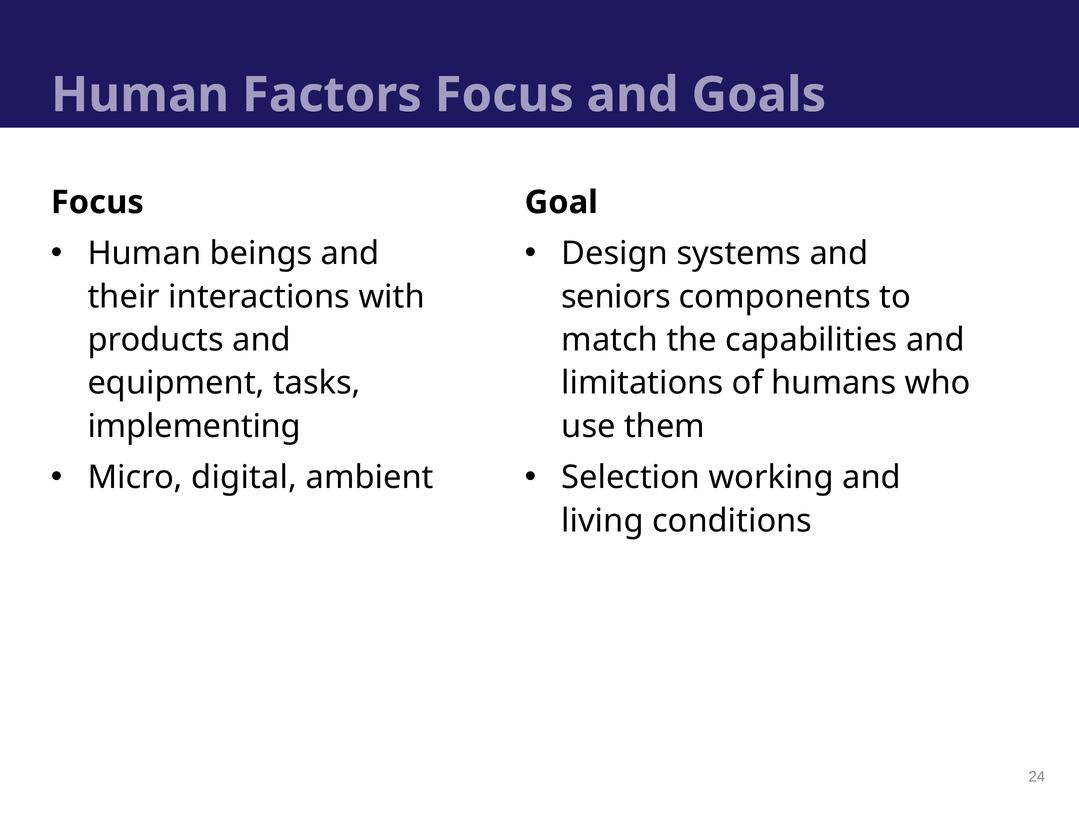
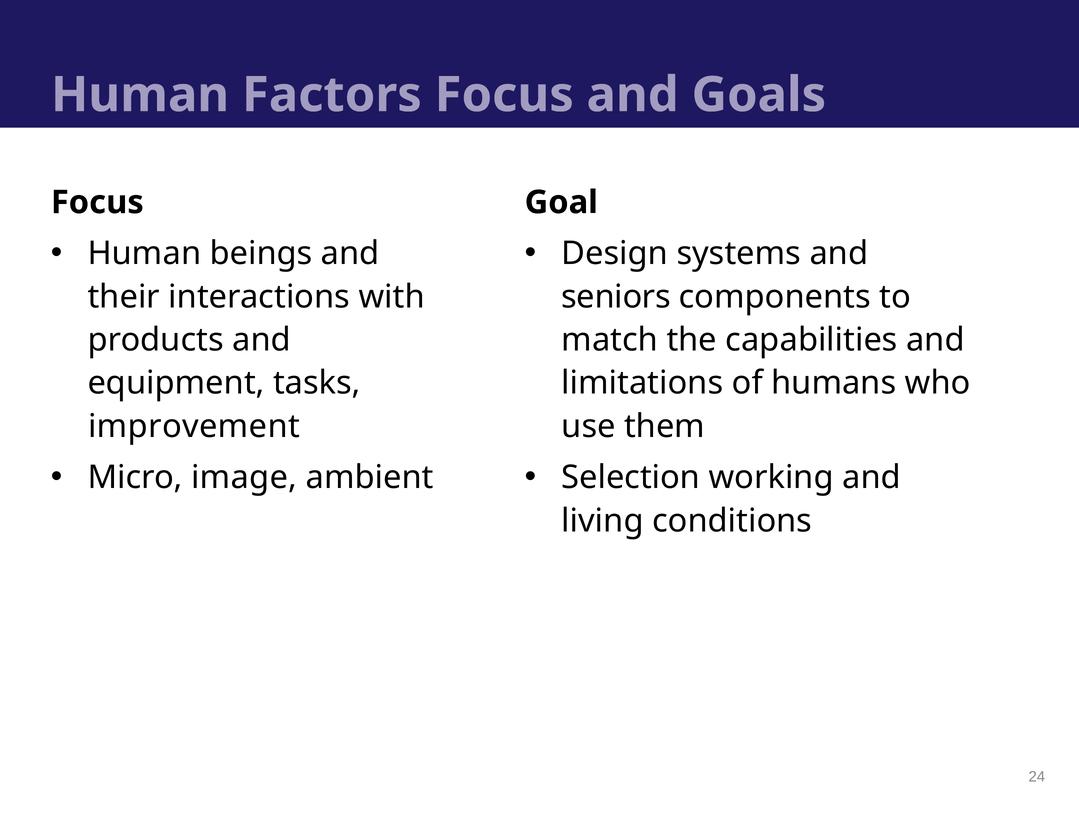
implementing: implementing -> improvement (194, 426)
digital: digital -> image (244, 477)
